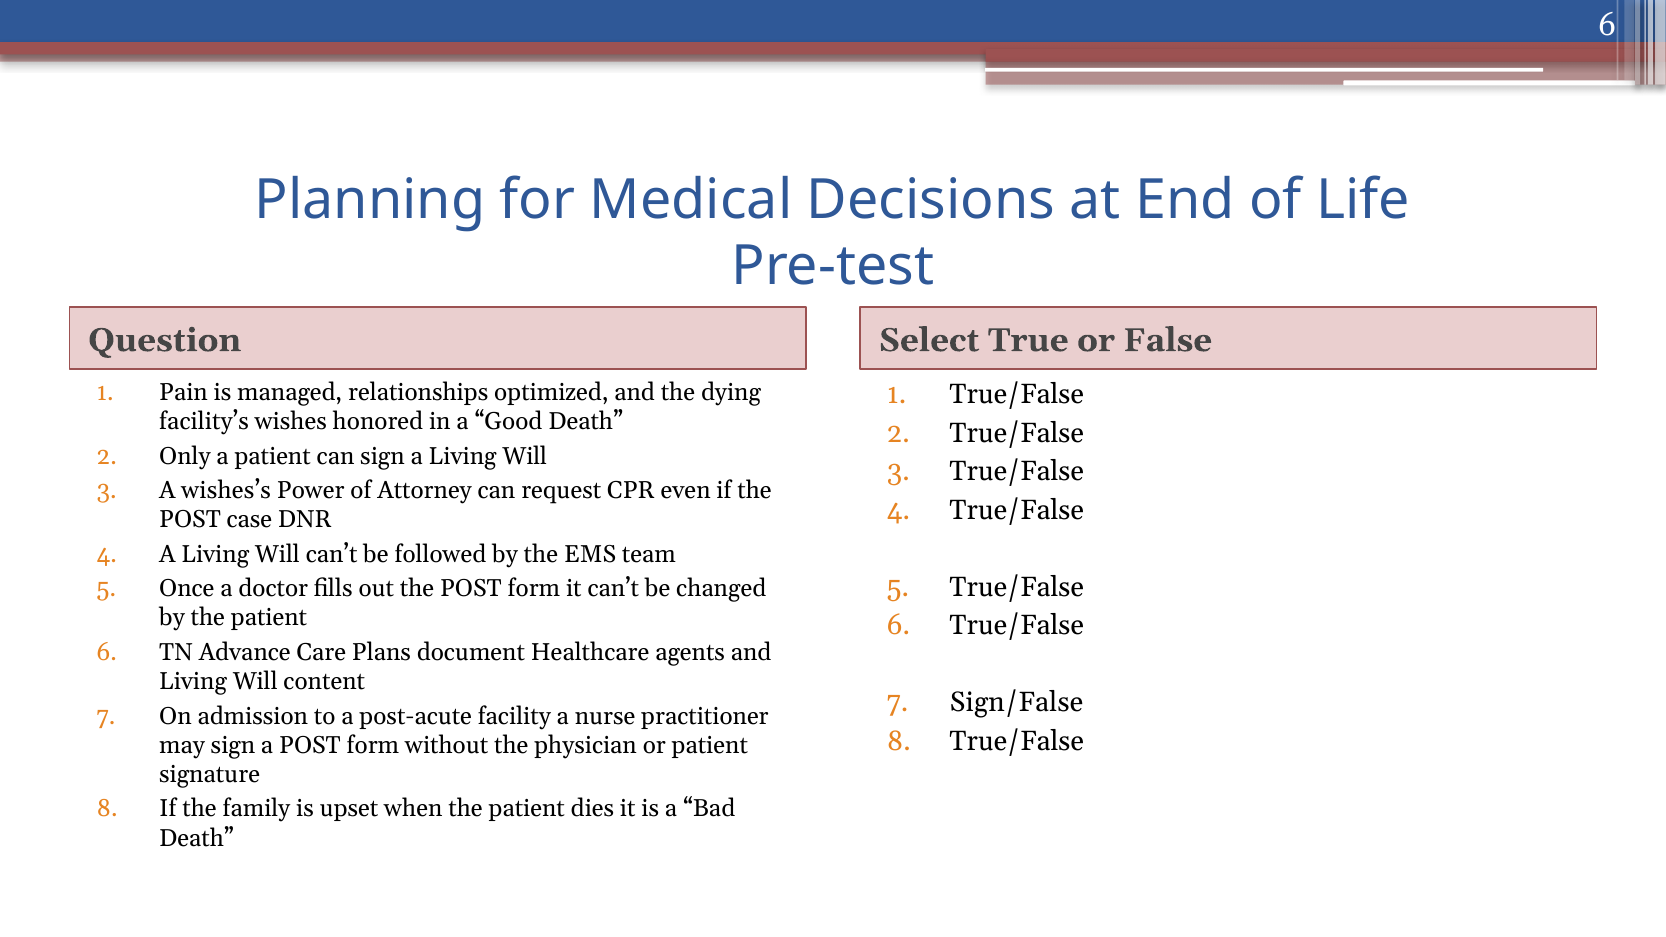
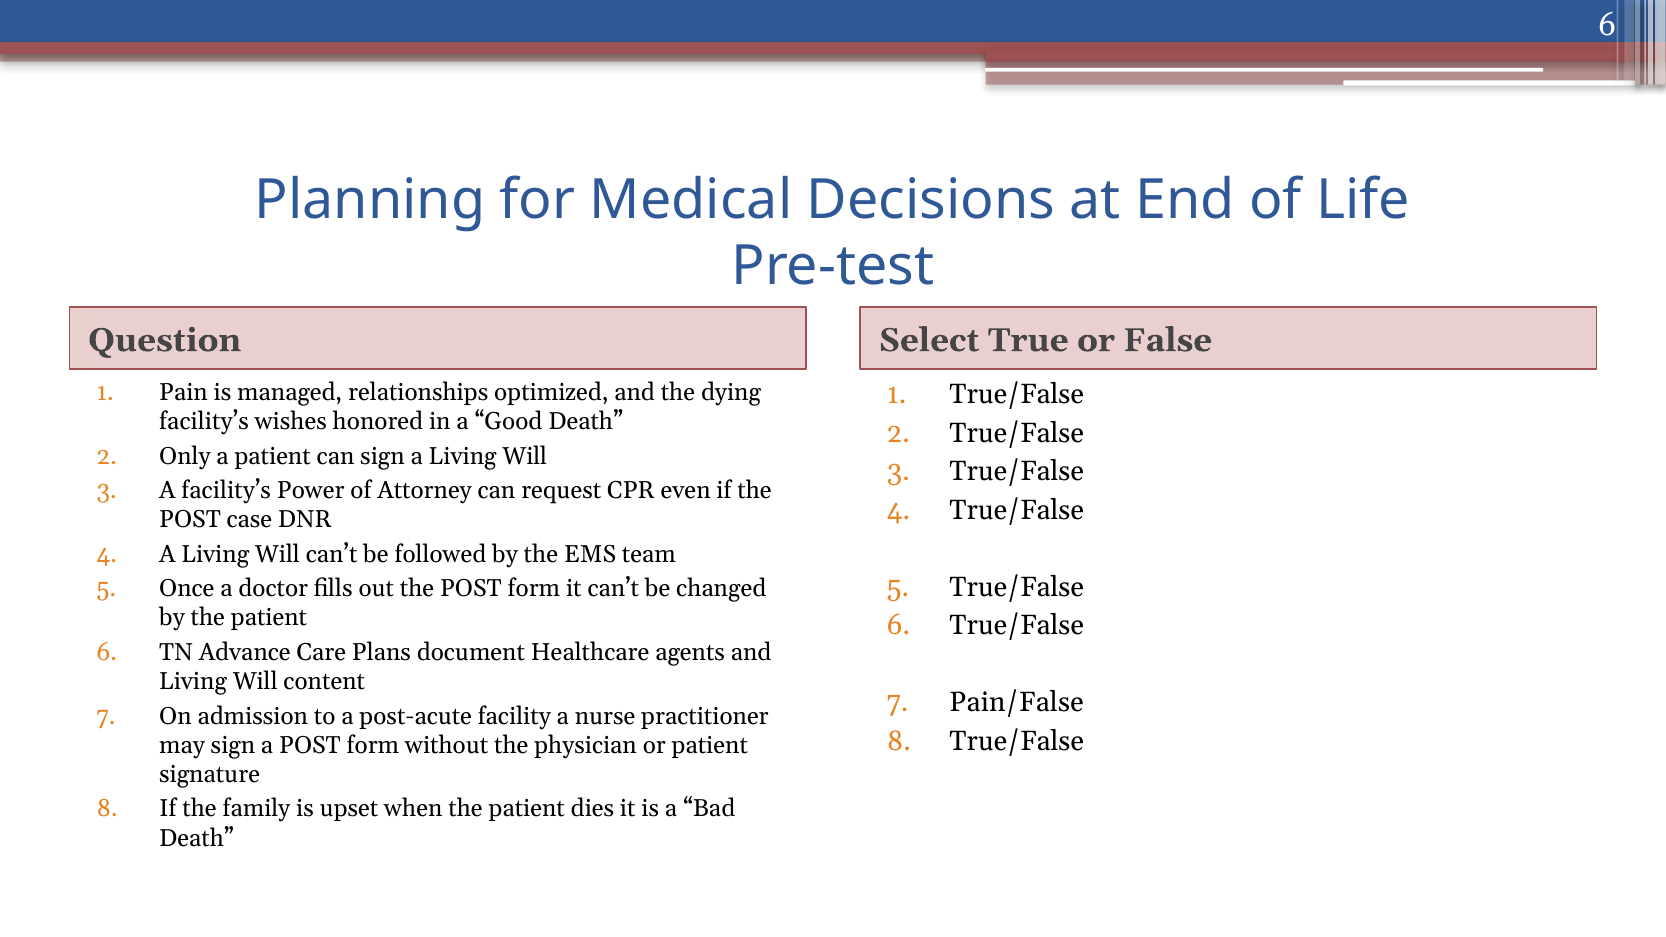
A wishes’s: wishes’s -> facility’s (226, 491)
Sign/False: Sign/False -> Pain/False (1017, 703)
